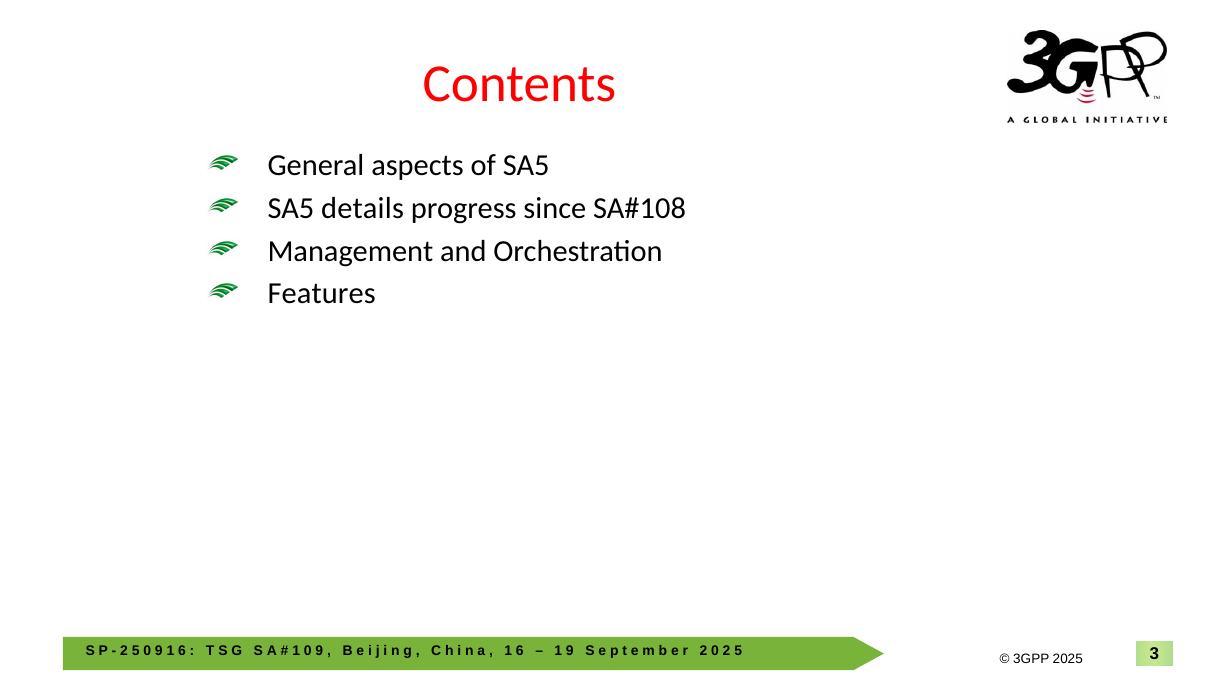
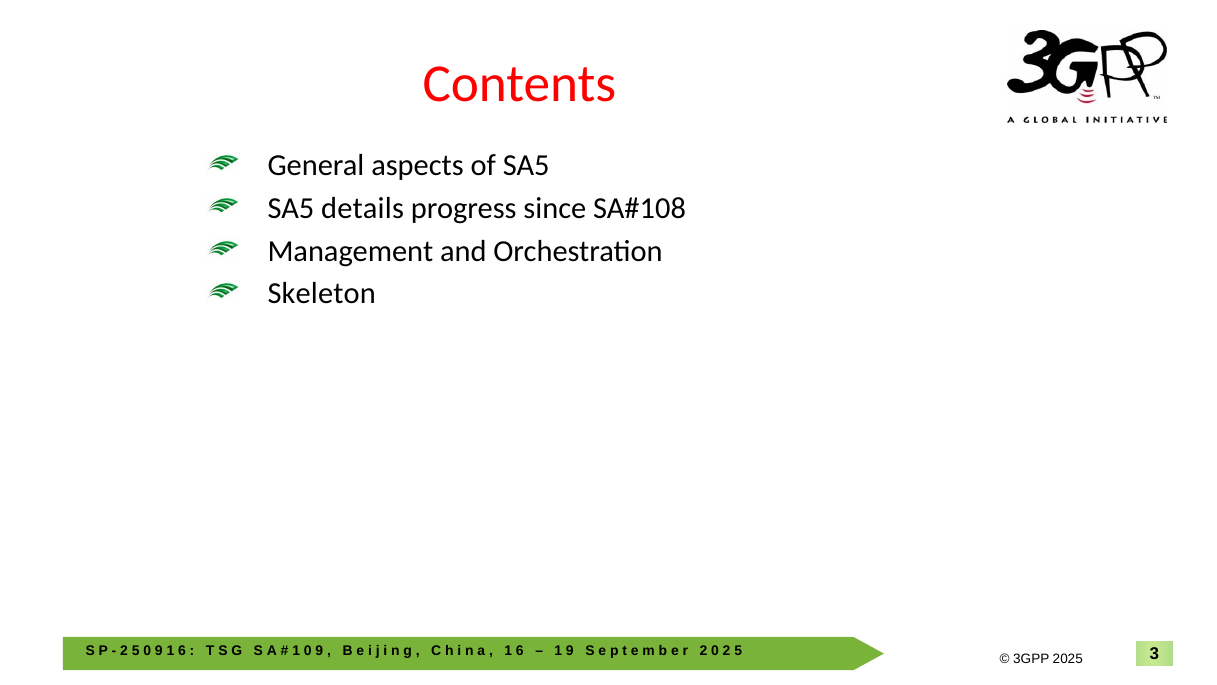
Features: Features -> Skeleton (322, 293)
